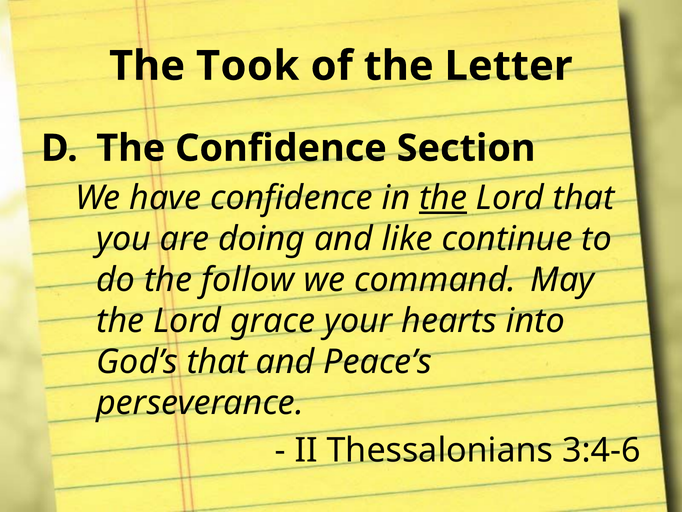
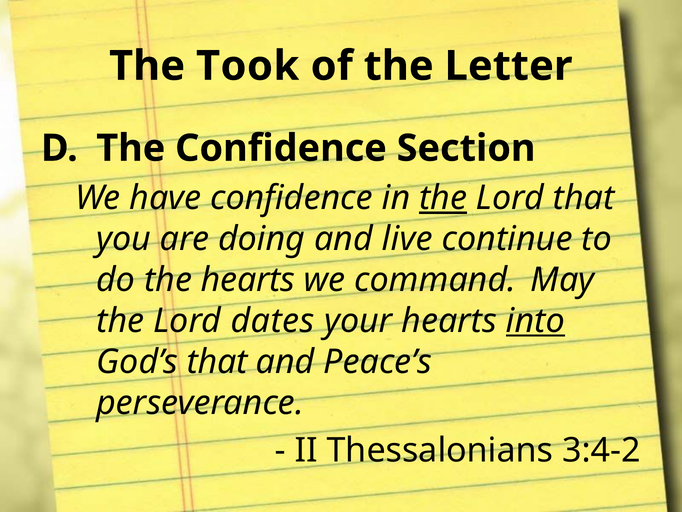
like: like -> live (407, 239)
the follow: follow -> hearts (248, 280)
grace: grace -> dates (272, 321)
into underline: none -> present (535, 321)
3:4-6: 3:4-6 -> 3:4-2 (601, 450)
